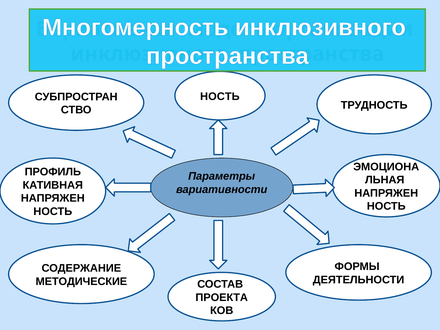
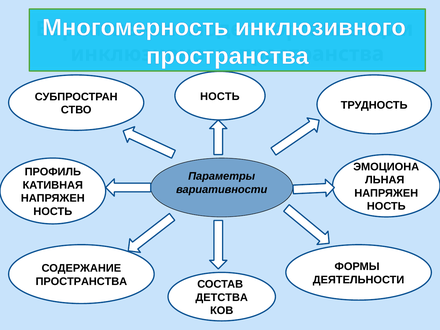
МЕТОДИЧЕСКИЕ: МЕТОДИЧЕСКИЕ -> ПРОСТРАНСТВА (81, 281)
ПРОЕКТА: ПРОЕКТА -> ДЕТСТВА (222, 297)
